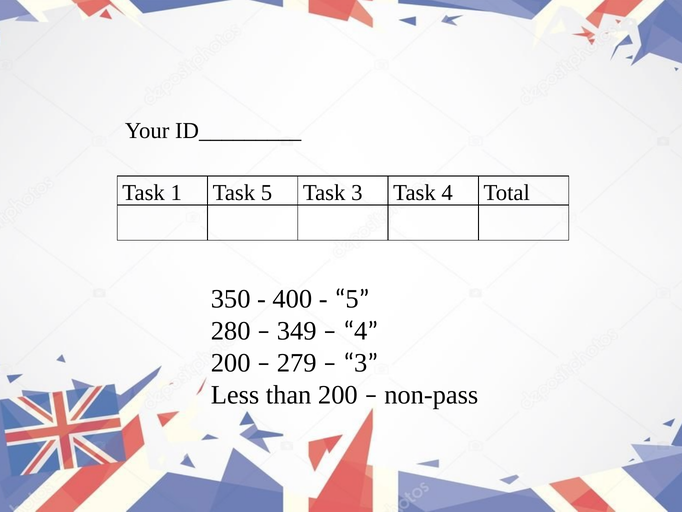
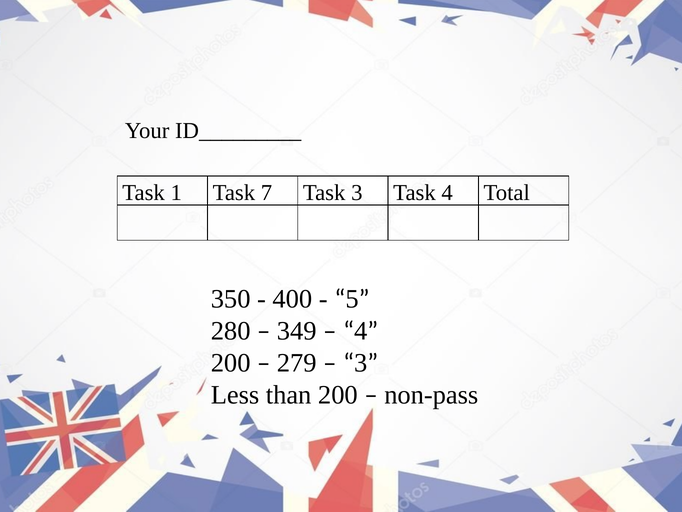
Task 5: 5 -> 7 (267, 192)
